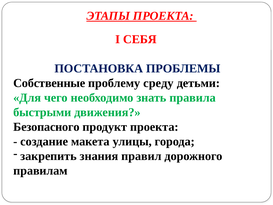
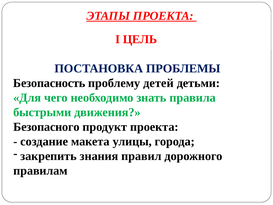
СЕБЯ: СЕБЯ -> ЦЕЛЬ (140, 39)
Собственные: Собственные -> Безопасность (49, 83)
среду: среду -> детей (158, 83)
